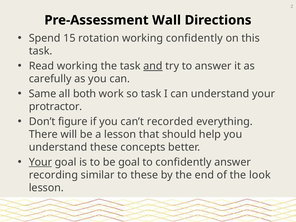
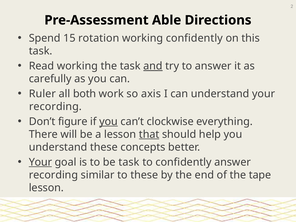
Wall: Wall -> Able (167, 20)
Same: Same -> Ruler (42, 94)
so task: task -> axis (151, 94)
protractor: protractor -> recording (55, 107)
you underline: none -> present (109, 122)
recorded: recorded -> clockwise (170, 122)
that underline: none -> present (149, 134)
be goal: goal -> task (129, 162)
look: look -> tape (260, 175)
